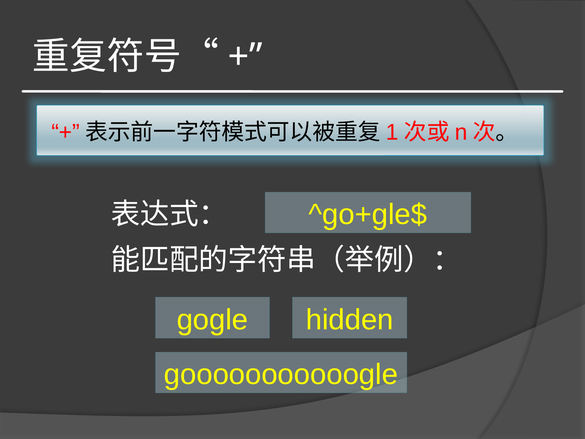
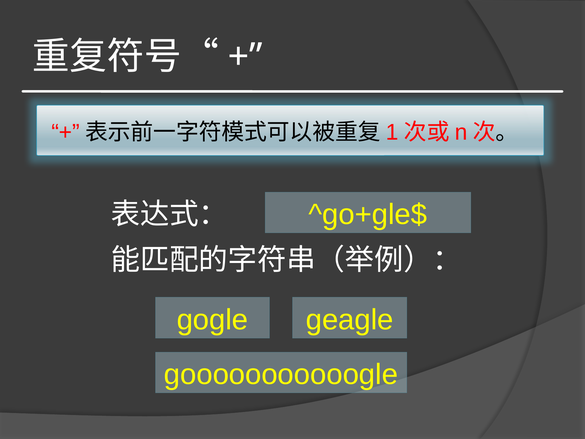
hidden: hidden -> geagle (350, 320)
